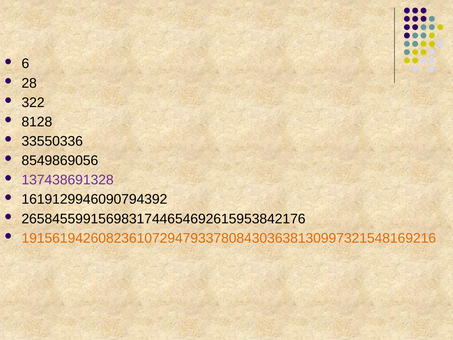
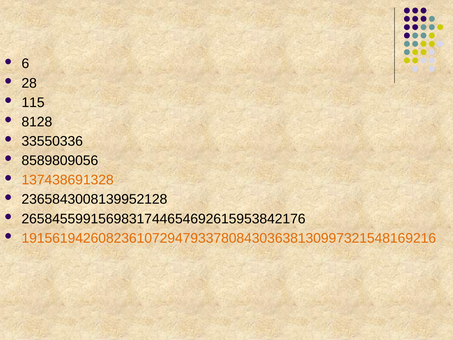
322: 322 -> 115 (33, 102)
8549869056: 8549869056 -> 8589809056 (60, 161)
137438691328 colour: purple -> orange (68, 180)
1619129946090794392: 1619129946090794392 -> 2365843008139952128 (94, 199)
